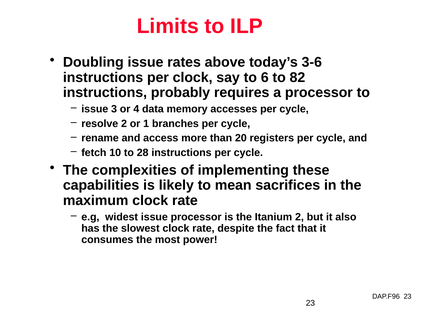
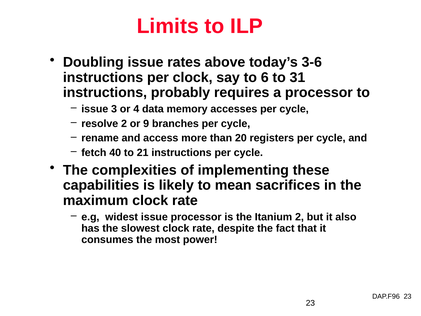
82: 82 -> 31 (297, 77)
1: 1 -> 9 (146, 123)
10: 10 -> 40 (115, 153)
28: 28 -> 21 (143, 153)
